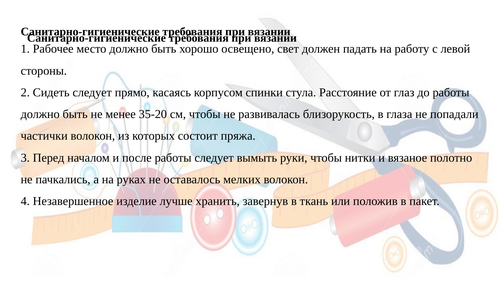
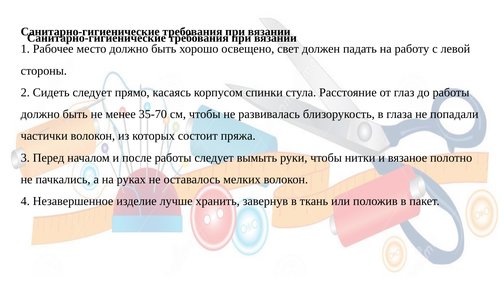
35-20: 35-20 -> 35-70 (153, 114)
